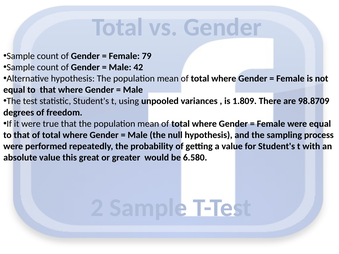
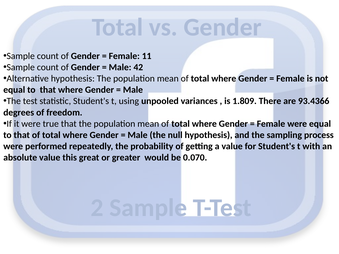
79: 79 -> 11 (147, 56)
98.8709: 98.8709 -> 93.4366 (314, 101)
6.580: 6.580 -> 0.070 (195, 158)
